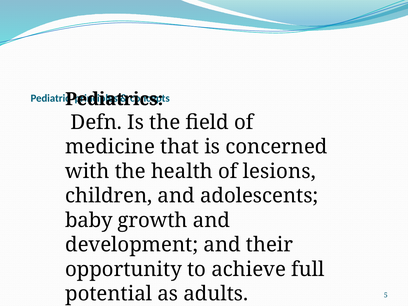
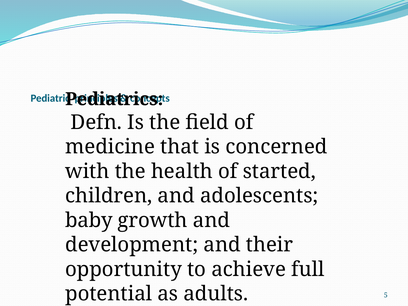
lesions: lesions -> started (279, 171)
